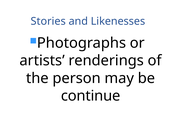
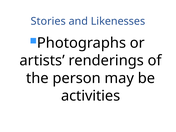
continue: continue -> activities (91, 96)
